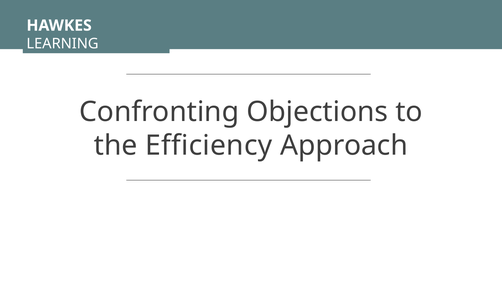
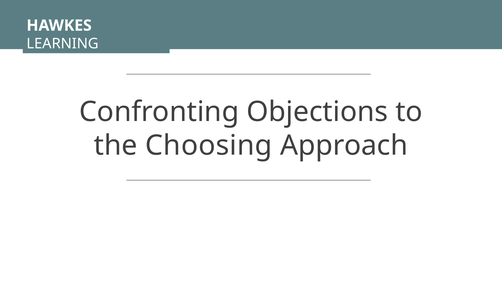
Efficiency: Efficiency -> Choosing (209, 146)
